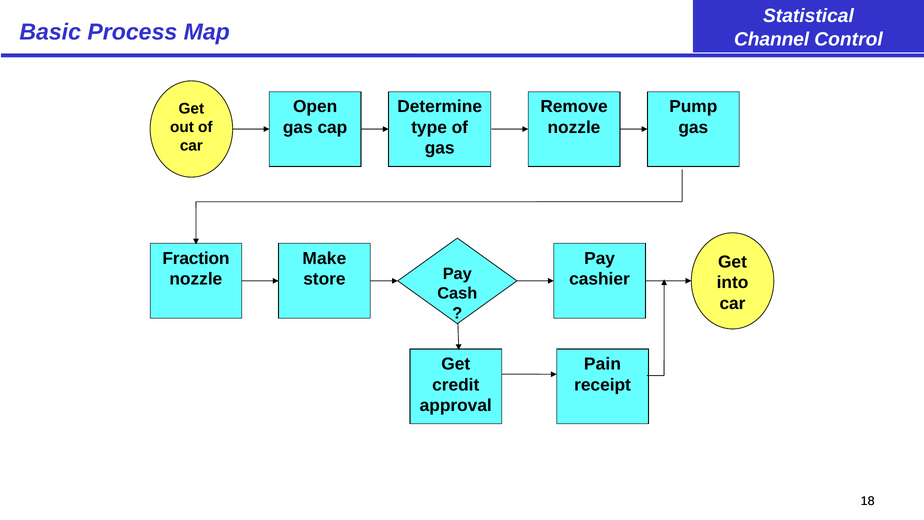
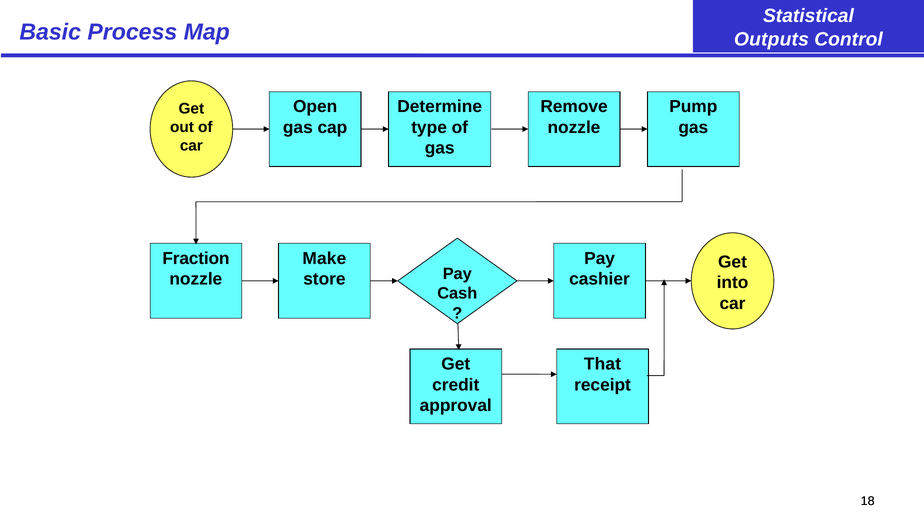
Channel: Channel -> Outputs (771, 39)
Pain: Pain -> That (603, 364)
